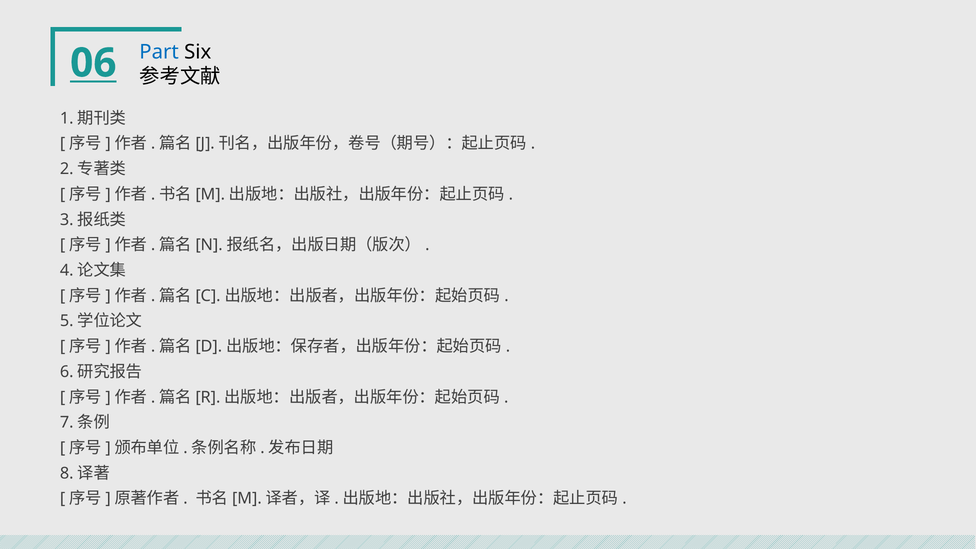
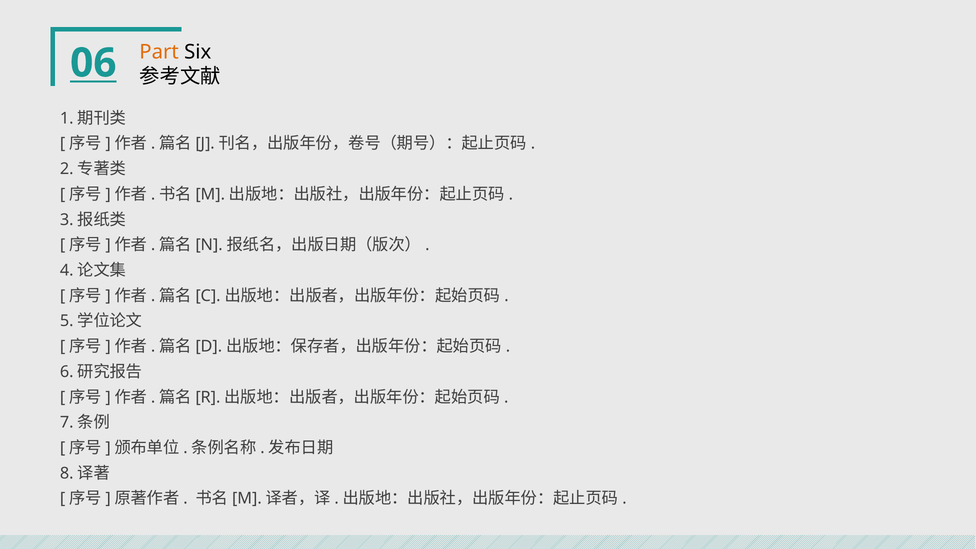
Part colour: blue -> orange (159, 52)
